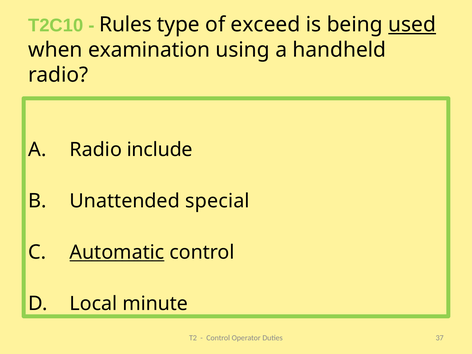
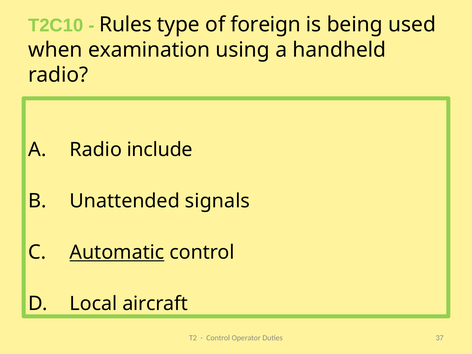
exceed: exceed -> foreign (266, 25)
used underline: present -> none (412, 25)
special: special -> signals (217, 201)
minute: minute -> aircraft (155, 304)
